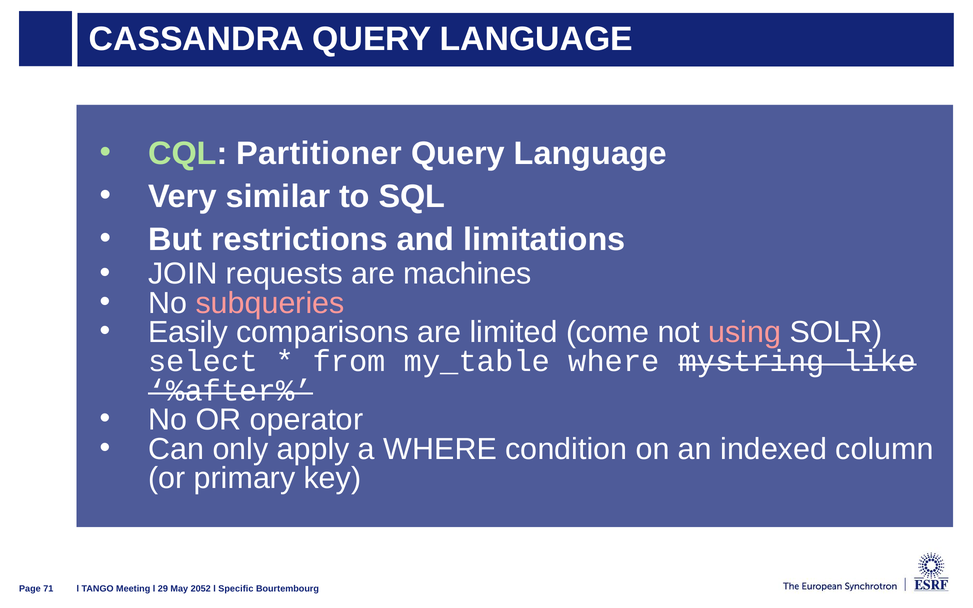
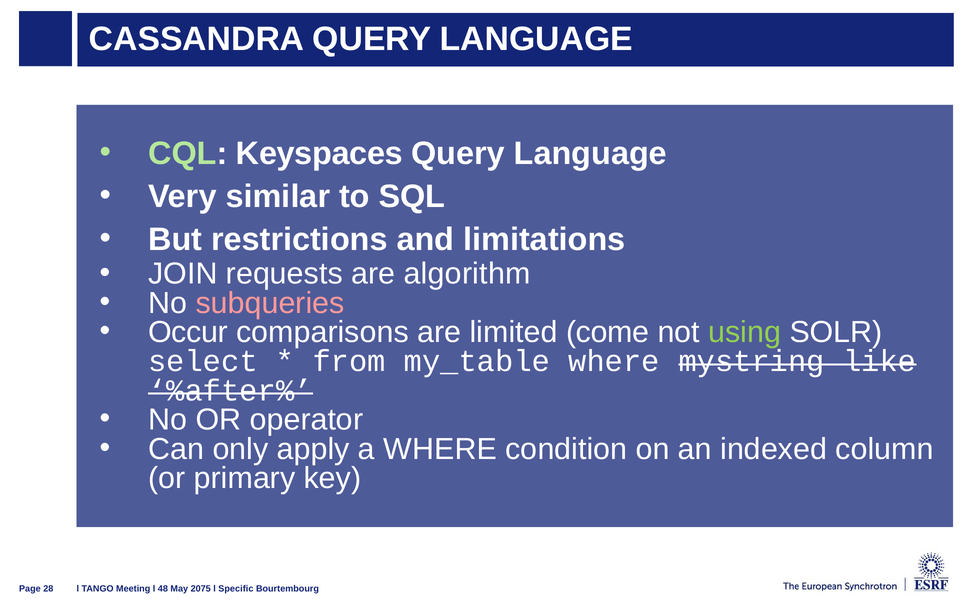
Partitioner: Partitioner -> Keyspaces (319, 153)
machines: machines -> algorithm (467, 274)
Easily: Easily -> Occur (188, 332)
using colour: pink -> light green (745, 332)
71: 71 -> 28 (48, 589)
29: 29 -> 48 (163, 589)
2052: 2052 -> 2075 (201, 589)
